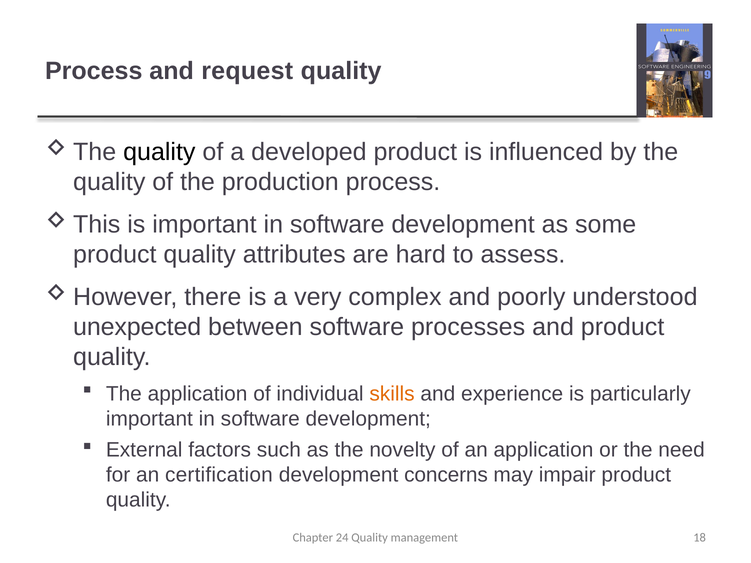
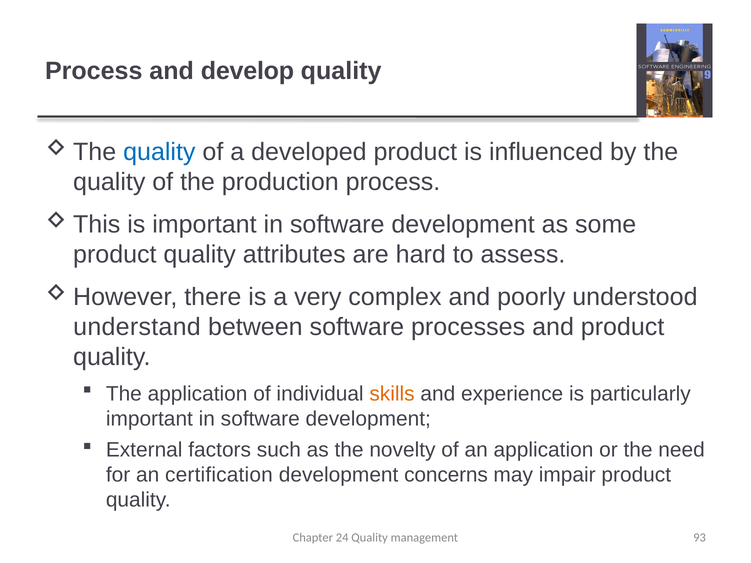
request: request -> develop (247, 71)
quality colour: black -> blue (159, 152)
unexpected: unexpected -> understand (137, 327)
18: 18 -> 93 (700, 538)
